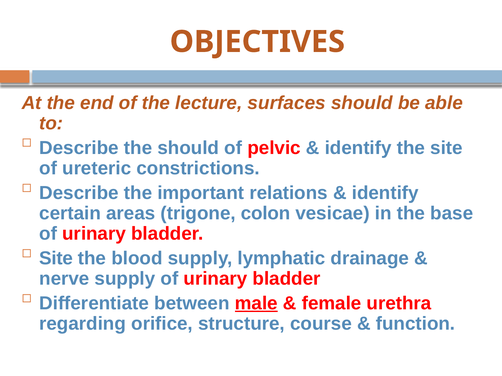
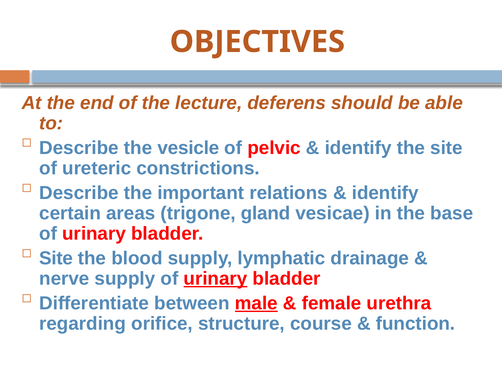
surfaces: surfaces -> deferens (287, 103)
the should: should -> vesicle (188, 148)
colon: colon -> gland (266, 213)
urinary underline: none -> present (215, 279)
